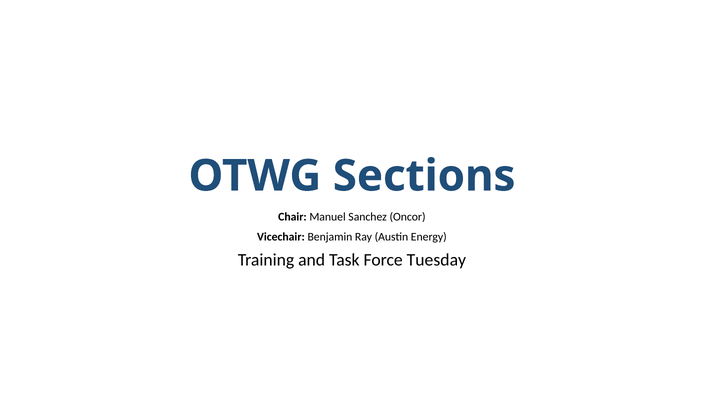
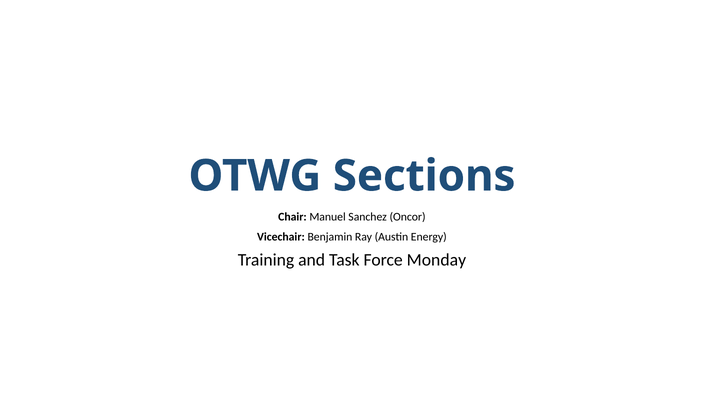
Tuesday: Tuesday -> Monday (436, 260)
